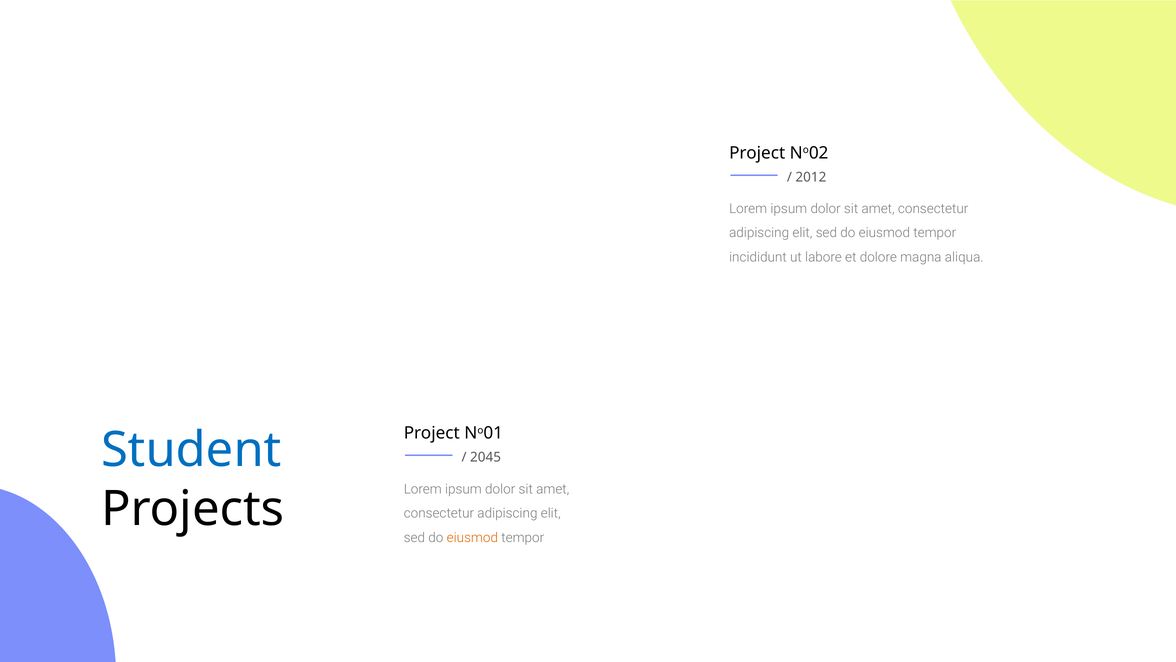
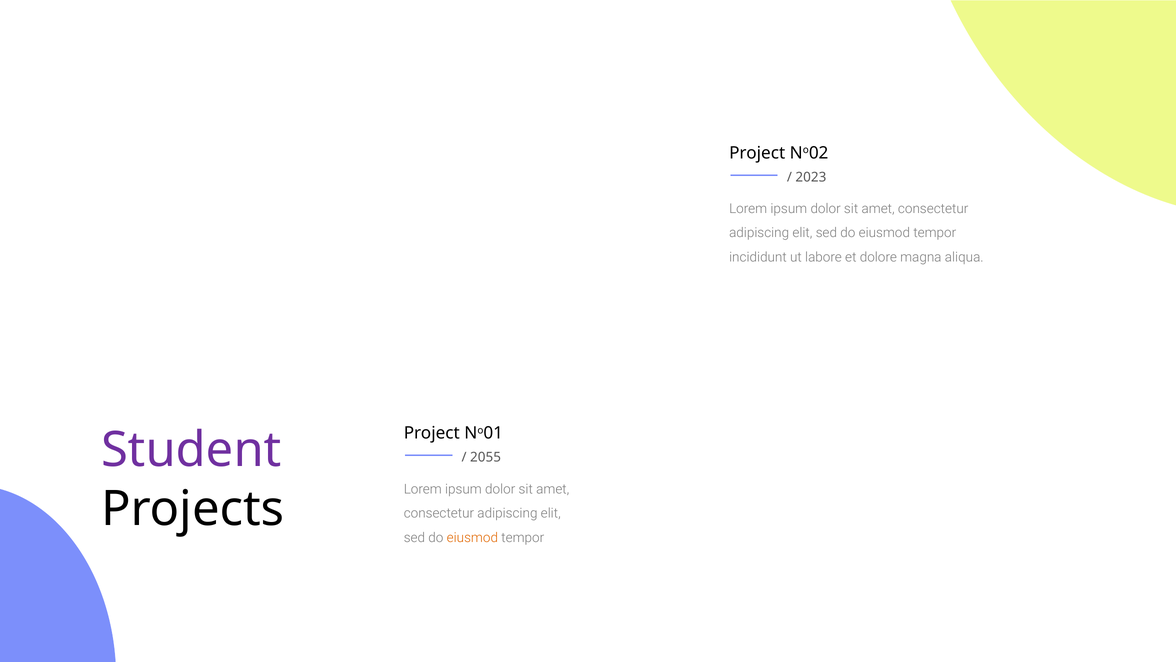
2012: 2012 -> 2023 (811, 177)
Student colour: blue -> purple (191, 450)
2045: 2045 -> 2055 (486, 457)
